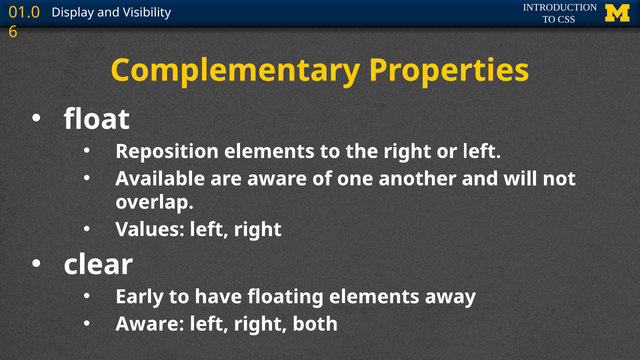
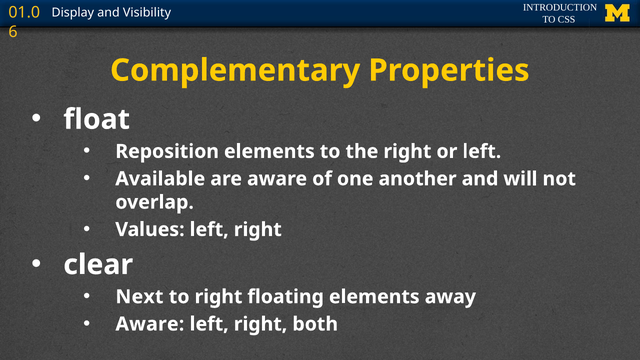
Early: Early -> Next (139, 297)
to have: have -> right (218, 297)
